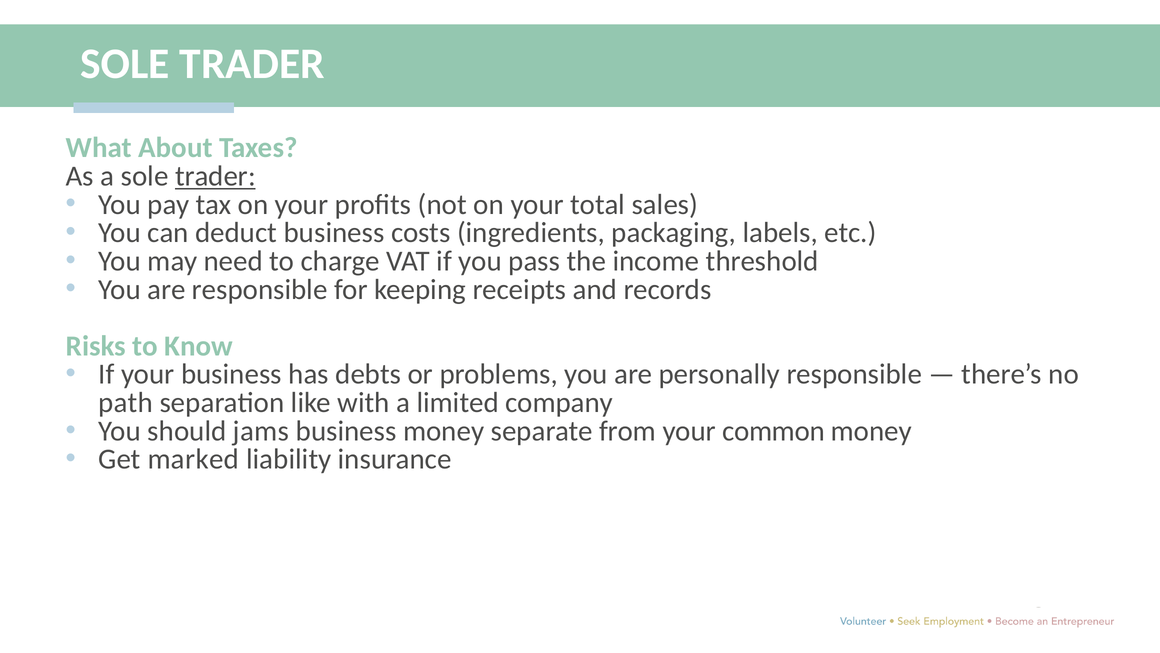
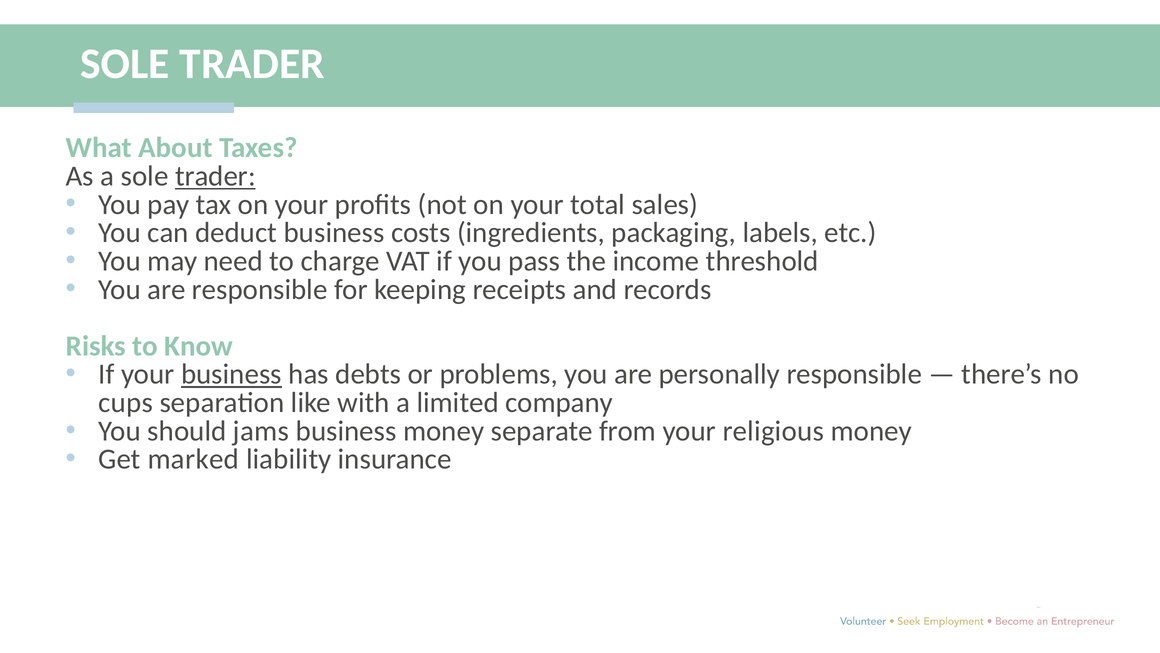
business underline: none -> present (231, 374)
path: path -> cups (126, 402)
common: common -> religious (773, 431)
